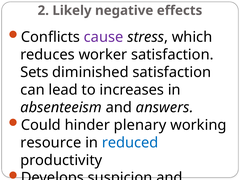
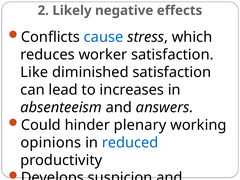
cause colour: purple -> blue (104, 37)
Sets: Sets -> Like (34, 72)
resource: resource -> opinions (51, 143)
